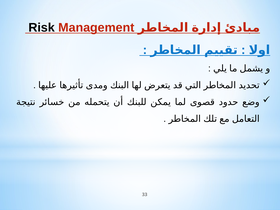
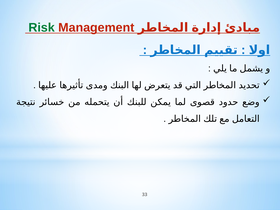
Risk colour: black -> green (42, 28)
